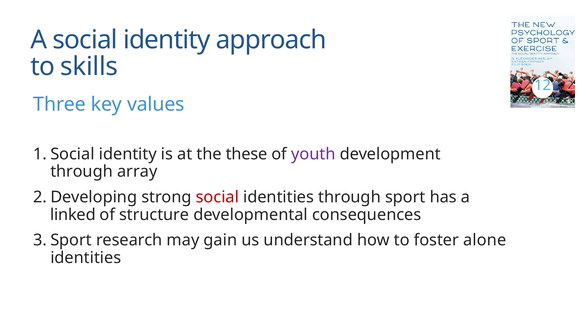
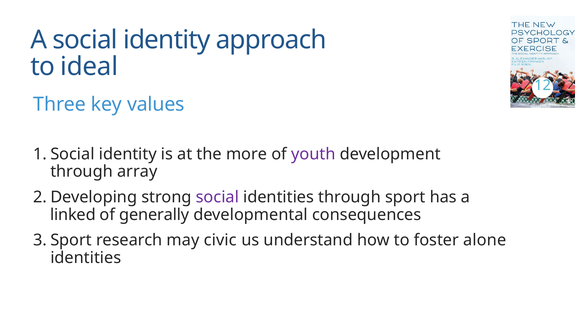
skills: skills -> ideal (89, 67)
these: these -> more (247, 154)
social colour: red -> purple (217, 197)
structure: structure -> generally (154, 215)
gain: gain -> civic (220, 240)
